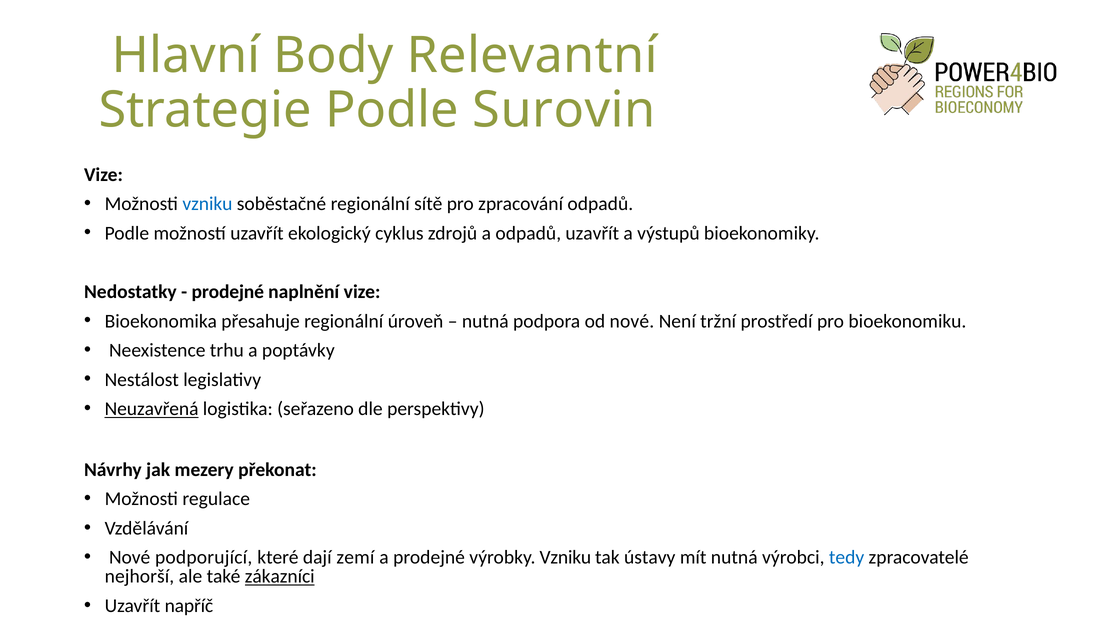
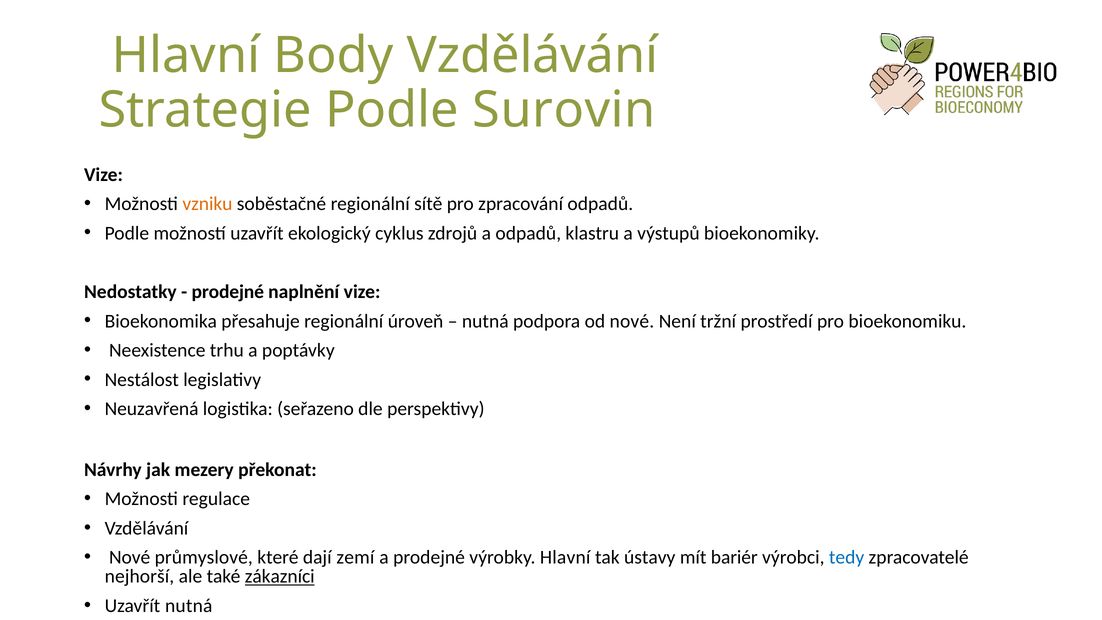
Body Relevantní: Relevantní -> Vzdělávání (532, 56)
vzniku colour: blue -> orange (207, 204)
odpadů uzavřít: uzavřít -> klastru (592, 233)
Neuzavřená underline: present -> none (152, 409)
podporující: podporující -> průmyslové (204, 557)
výrobky Vzniku: Vzniku -> Hlavní (565, 557)
mít nutná: nutná -> bariér (734, 557)
Uzavřít napříč: napříč -> nutná (189, 606)
